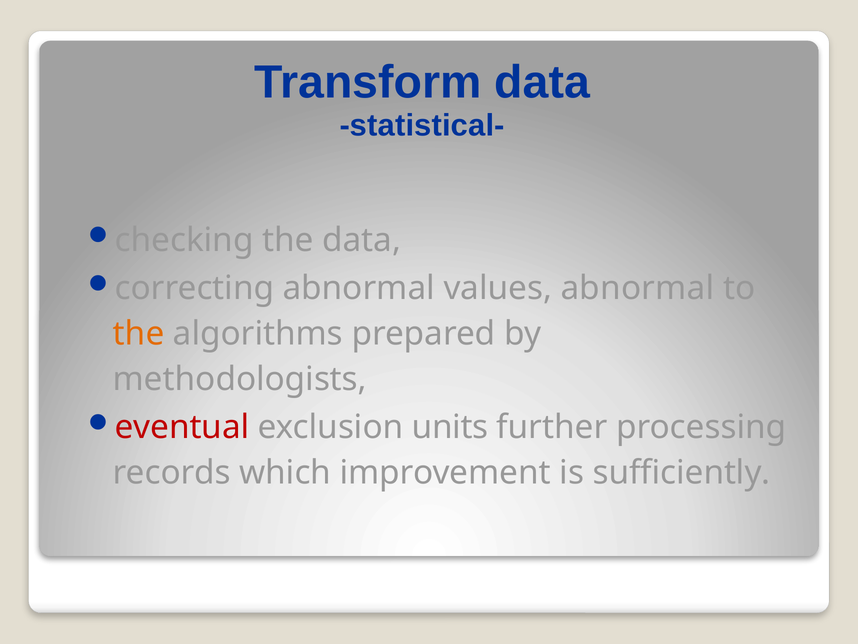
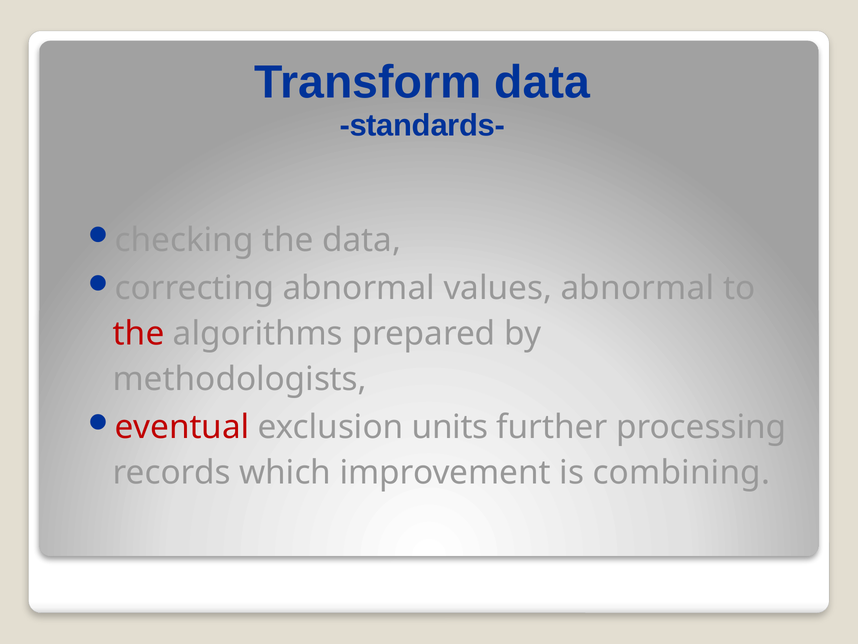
statistical-: statistical- -> standards- (422, 125)
the colour: orange -> red (139, 333)
sufficiently: sufficiently -> combining (681, 472)
